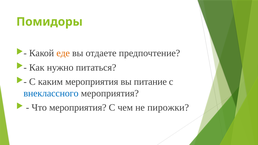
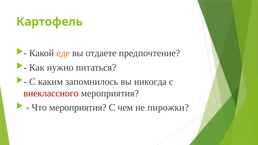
Помидоры: Помидоры -> Картофель (49, 22)
каким мероприятия: мероприятия -> запомнилось (92, 82)
питание: питание -> никогда (150, 82)
внеклассного colour: blue -> red (51, 93)
